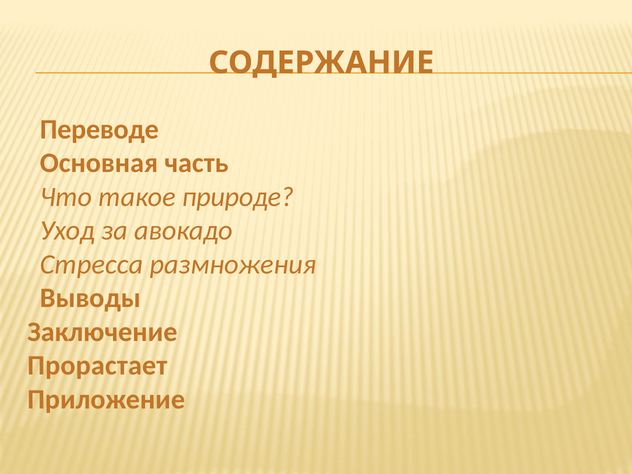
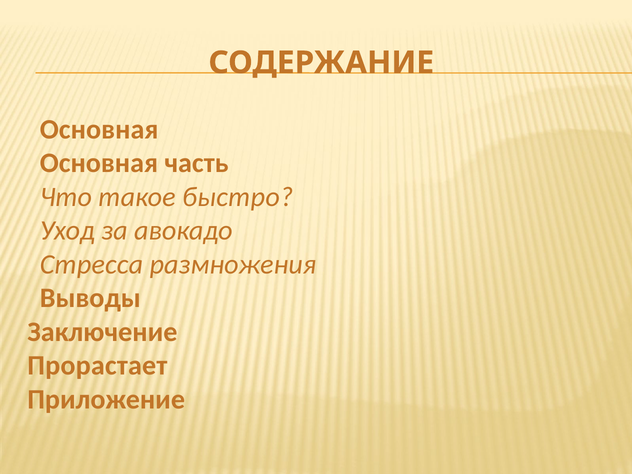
Переводе: Переводе -> Основная (99, 129)
природе: природе -> быстро (238, 197)
